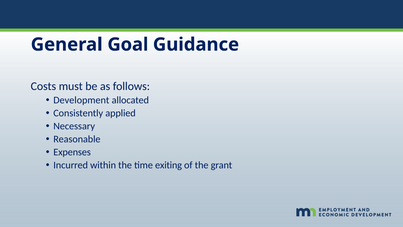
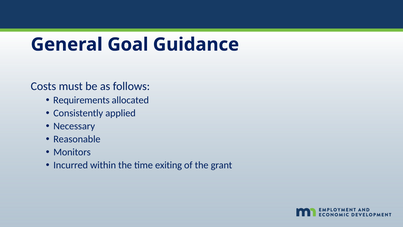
Development: Development -> Requirements (81, 100)
Expenses: Expenses -> Monitors (72, 152)
